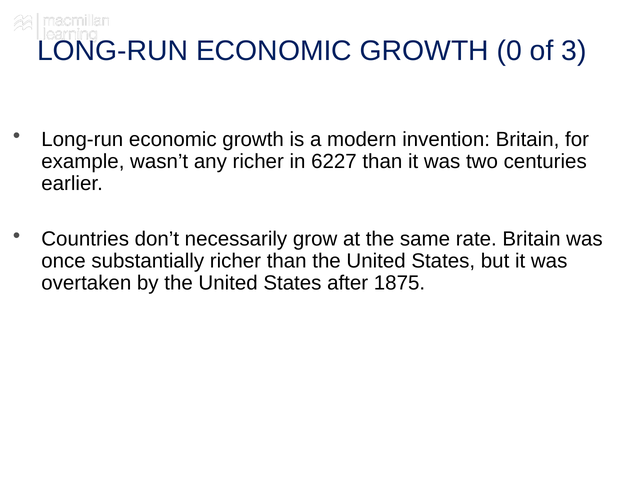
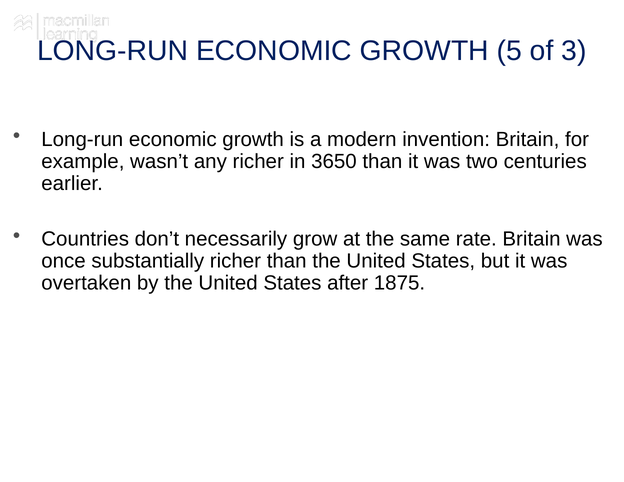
0: 0 -> 5 (509, 51)
6227: 6227 -> 3650 (334, 161)
